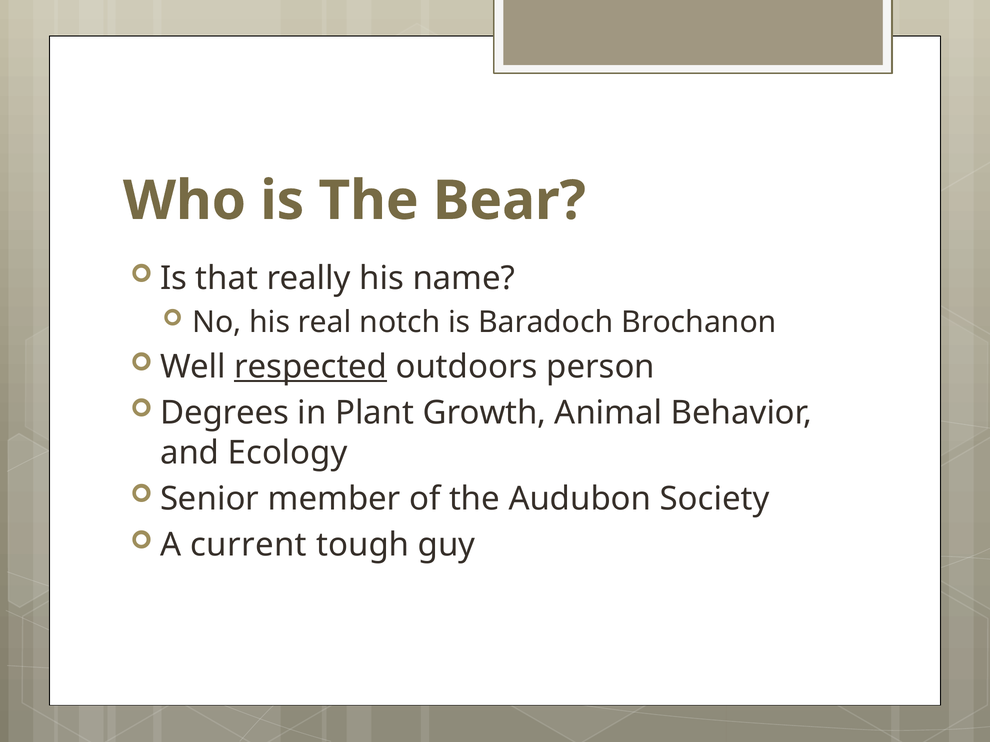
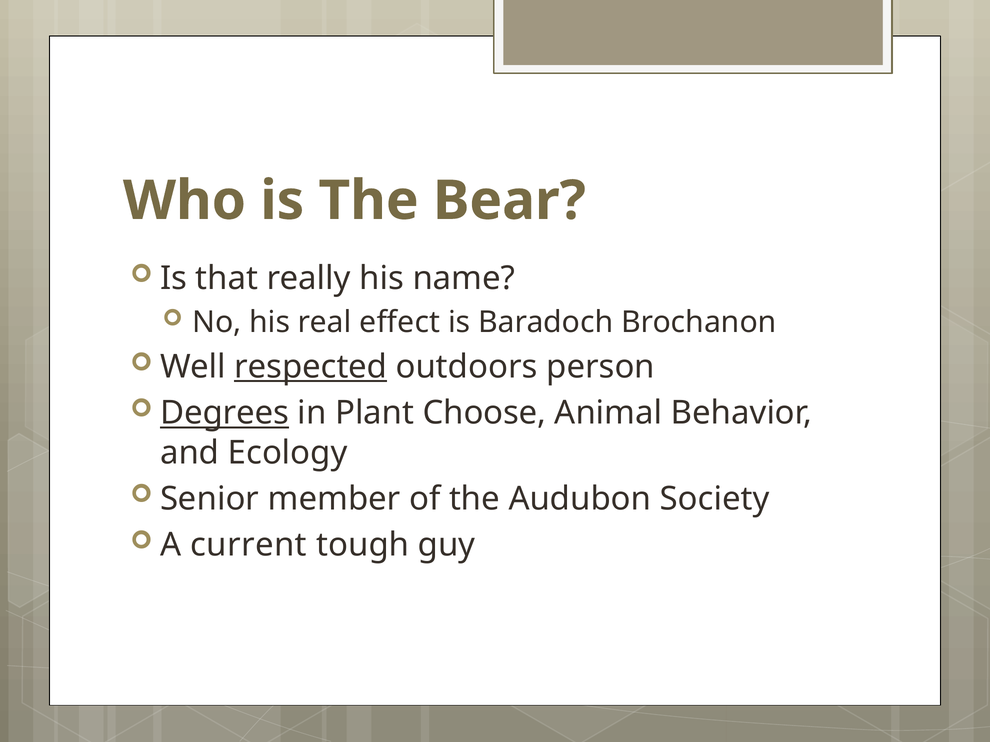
notch: notch -> effect (400, 322)
Degrees underline: none -> present (225, 413)
Growth: Growth -> Choose (484, 413)
